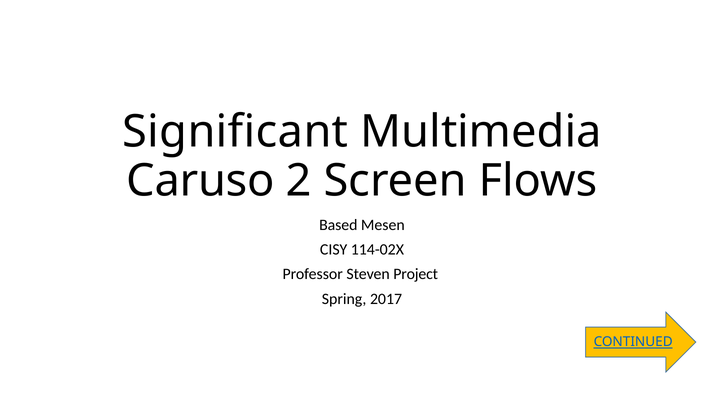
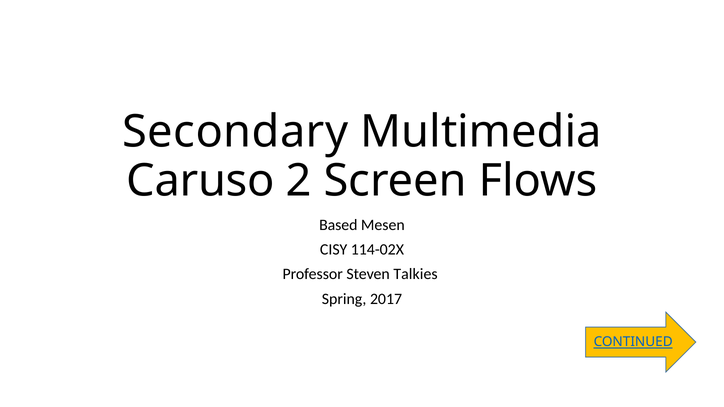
Significant: Significant -> Secondary (235, 132)
Project: Project -> Talkies (416, 274)
